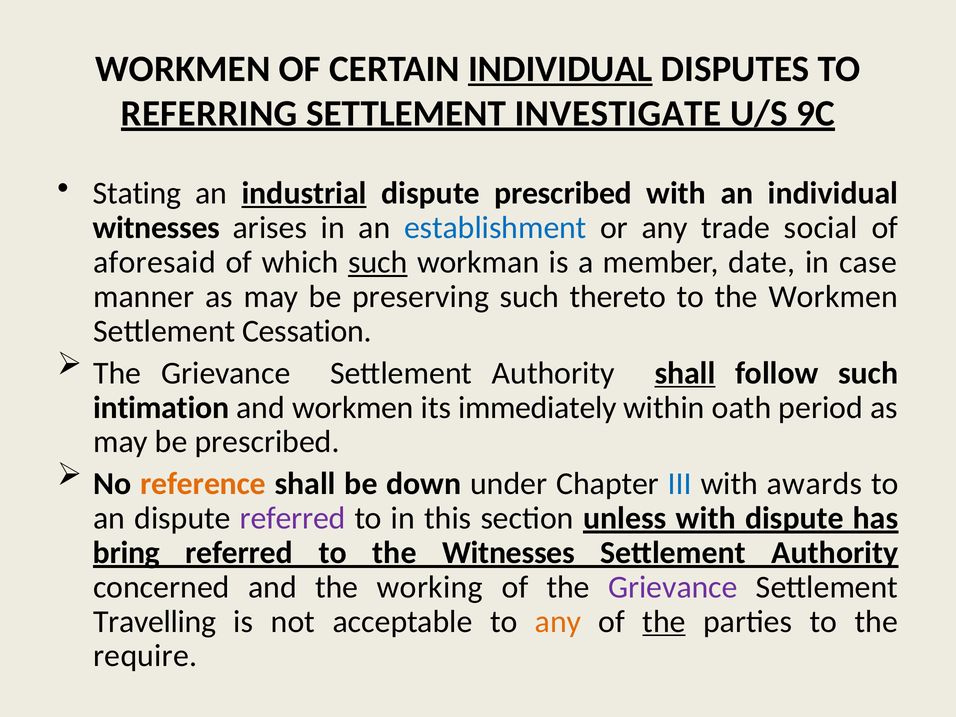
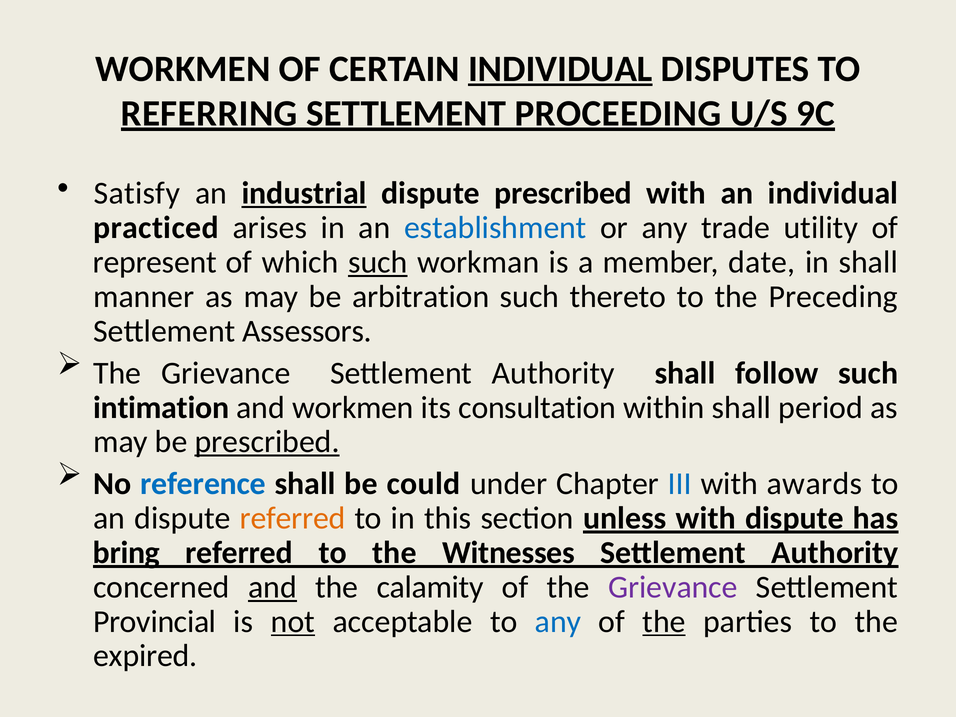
INVESTIGATE: INVESTIGATE -> PROCEEDING (618, 113)
Stating: Stating -> Satisfy (137, 193)
witnesses: witnesses -> practiced (156, 228)
social: social -> utility (821, 228)
aforesaid: aforesaid -> represent (155, 262)
in case: case -> shall (868, 262)
preserving: preserving -> arbitration (421, 297)
the Workmen: Workmen -> Preceding (833, 297)
Cessation: Cessation -> Assessors (307, 331)
shall underline: present -> none (685, 373)
immediately: immediately -> consultation (537, 407)
within oath: oath -> shall (741, 407)
prescribed underline: none -> present (267, 442)
reference colour: orange -> blue (203, 484)
down: down -> could (424, 484)
referred colour: purple -> orange (293, 518)
and underline: none -> present (272, 587)
working: working -> calamity (430, 587)
Travelling: Travelling -> Provincial (155, 622)
not underline: none -> present (293, 622)
any colour: orange -> blue (558, 622)
require: require -> expired (145, 656)
